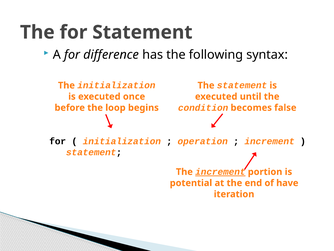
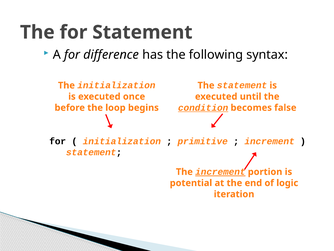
condition underline: none -> present (203, 108)
operation: operation -> primitive (203, 141)
have: have -> logic (287, 183)
